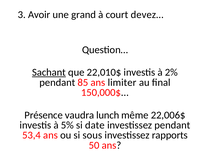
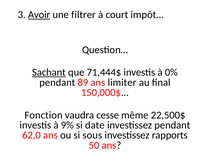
Avoir underline: none -> present (39, 15)
grand: grand -> filtrer (84, 15)
devez…: devez… -> impôt… (147, 15)
22,010$: 22,010$ -> 71,444$ (104, 73)
2%: 2% -> 0% (171, 73)
85: 85 -> 89 (83, 83)
Présence: Présence -> Fonction (44, 115)
lunch: lunch -> cesse (108, 115)
22,006$: 22,006$ -> 22,500$ (168, 115)
5%: 5% -> 9% (67, 126)
53,4: 53,4 -> 62,0 (32, 136)
